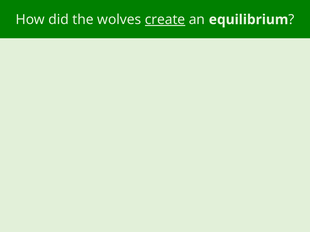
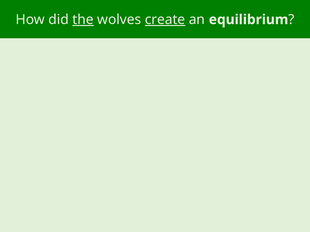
the underline: none -> present (83, 20)
